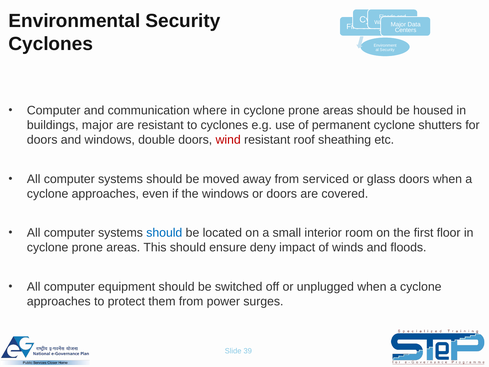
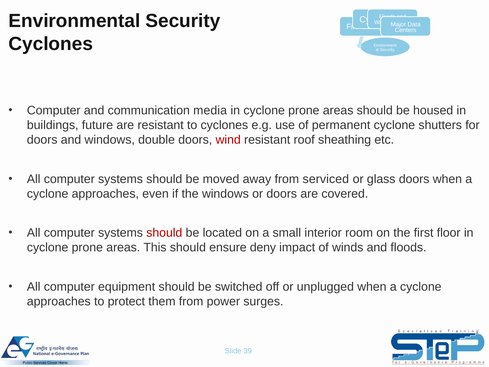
where: where -> media (210, 110)
buildings major: major -> future (98, 125)
should colour: blue -> red (164, 233)
